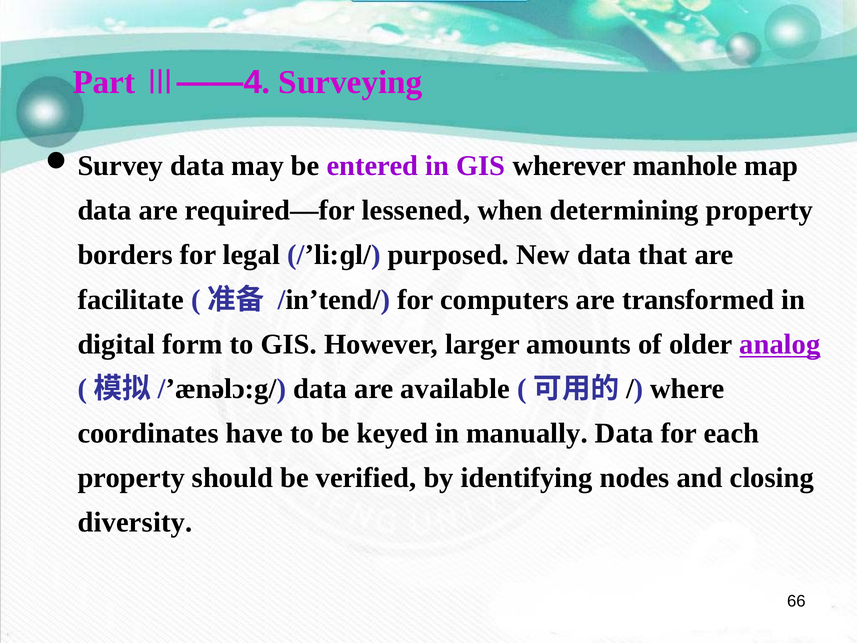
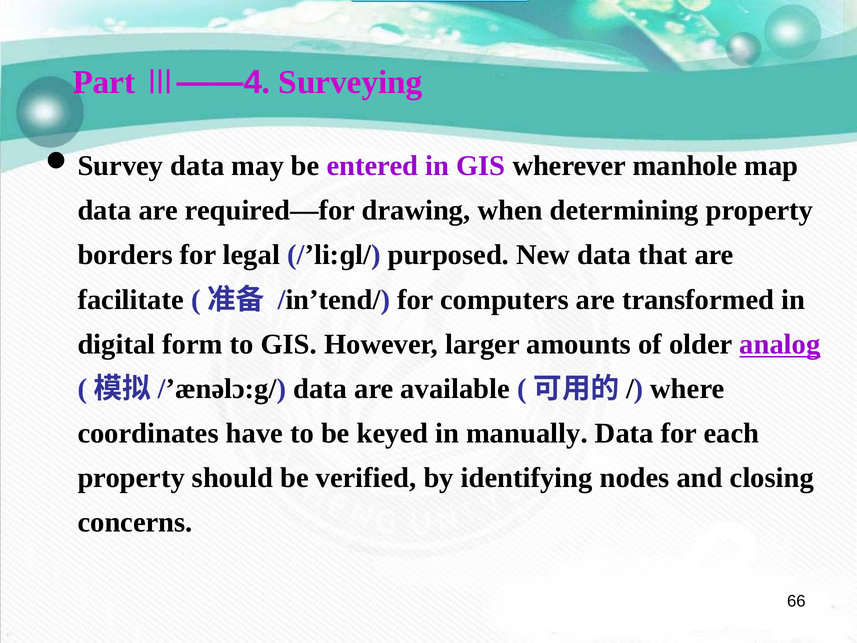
lessened: lessened -> drawing (416, 210)
diversity: diversity -> concerns (135, 522)
